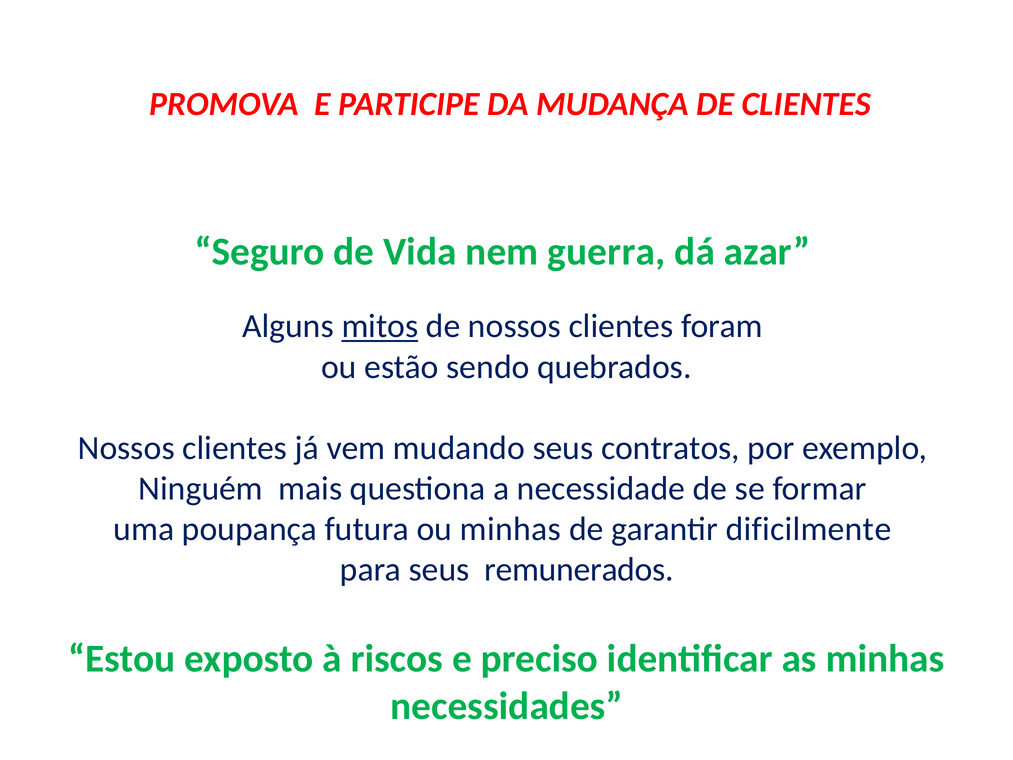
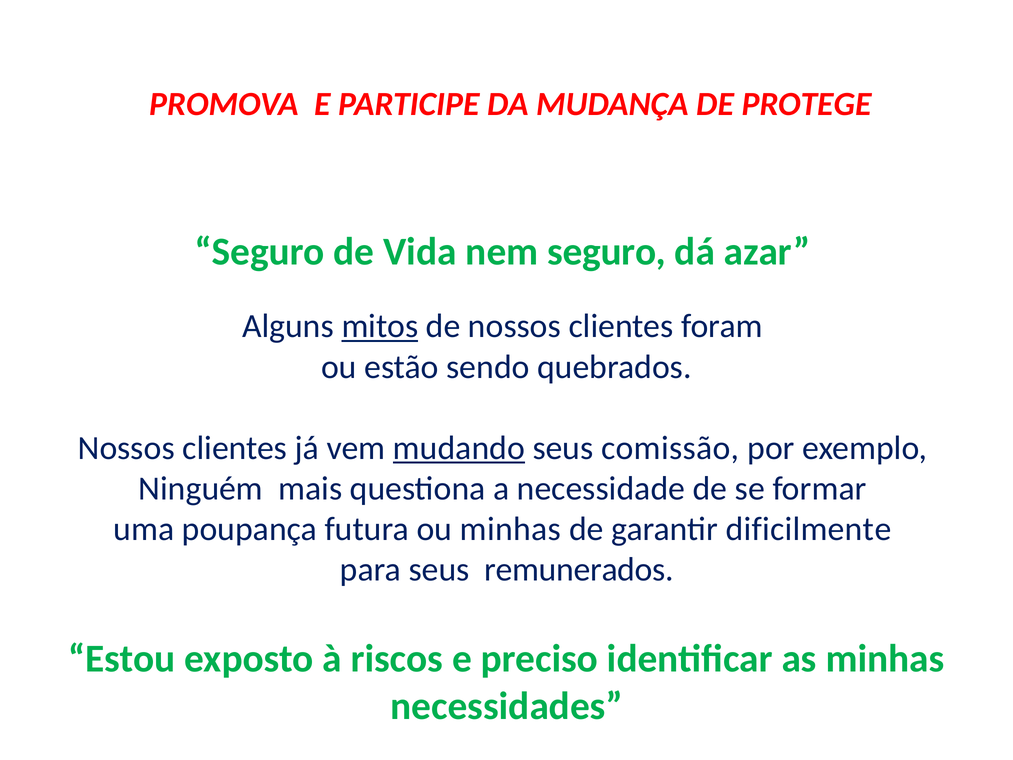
DE CLIENTES: CLIENTES -> PROTEGE (807, 104)
nem guerra: guerra -> seguro (607, 252)
mudando underline: none -> present (459, 448)
contratos: contratos -> comissão (670, 448)
